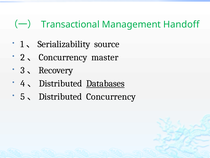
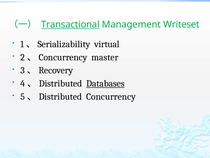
Transactional underline: none -> present (70, 24)
Handoff: Handoff -> Writeset (181, 24)
source: source -> virtual (107, 44)
